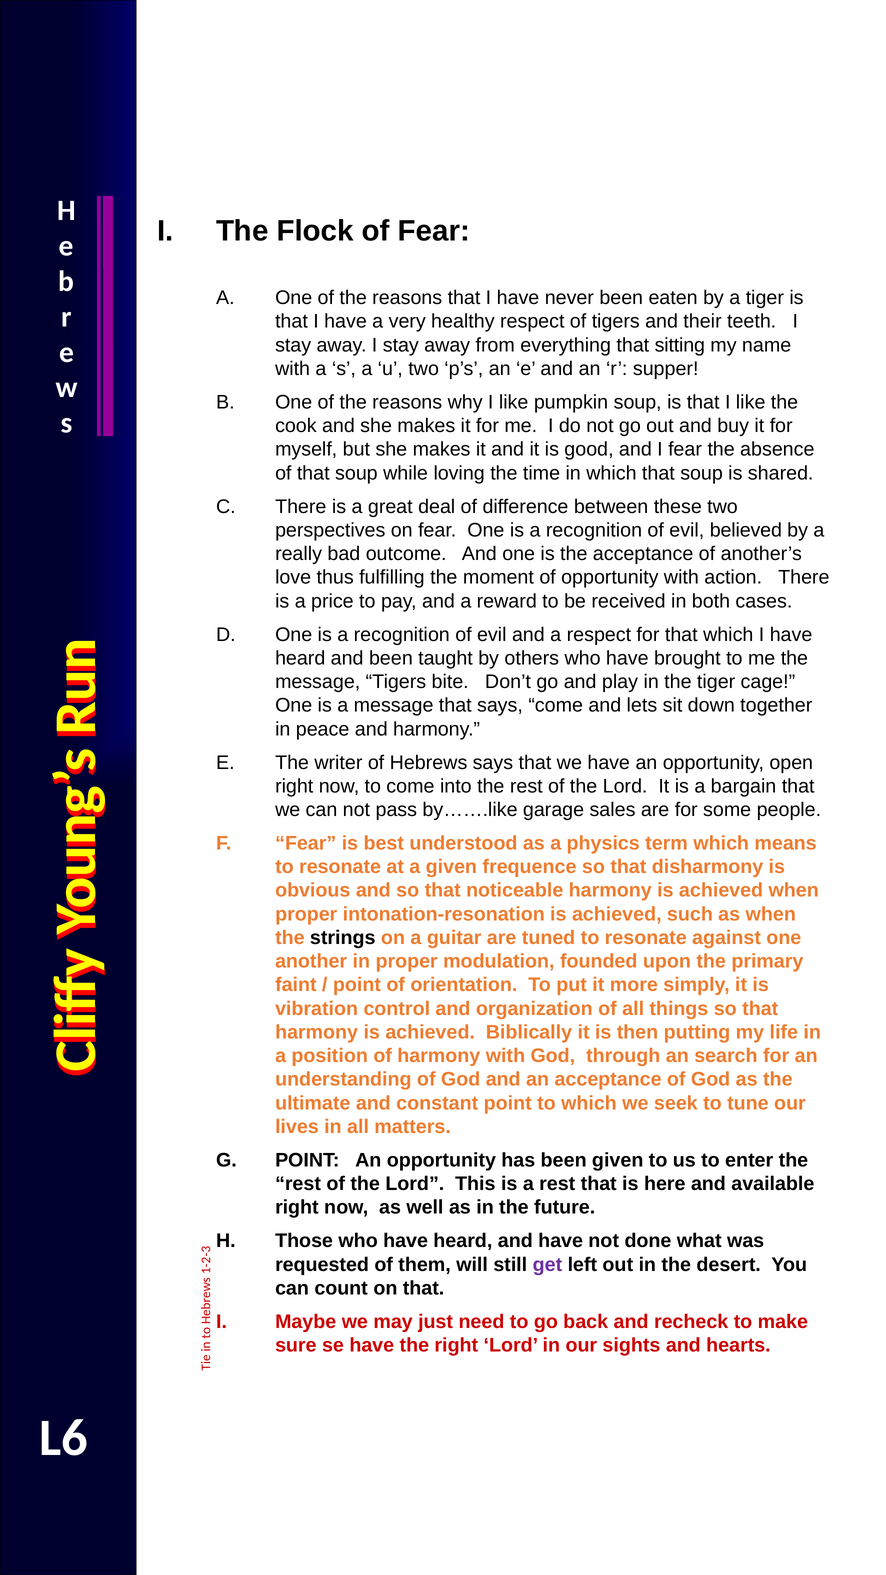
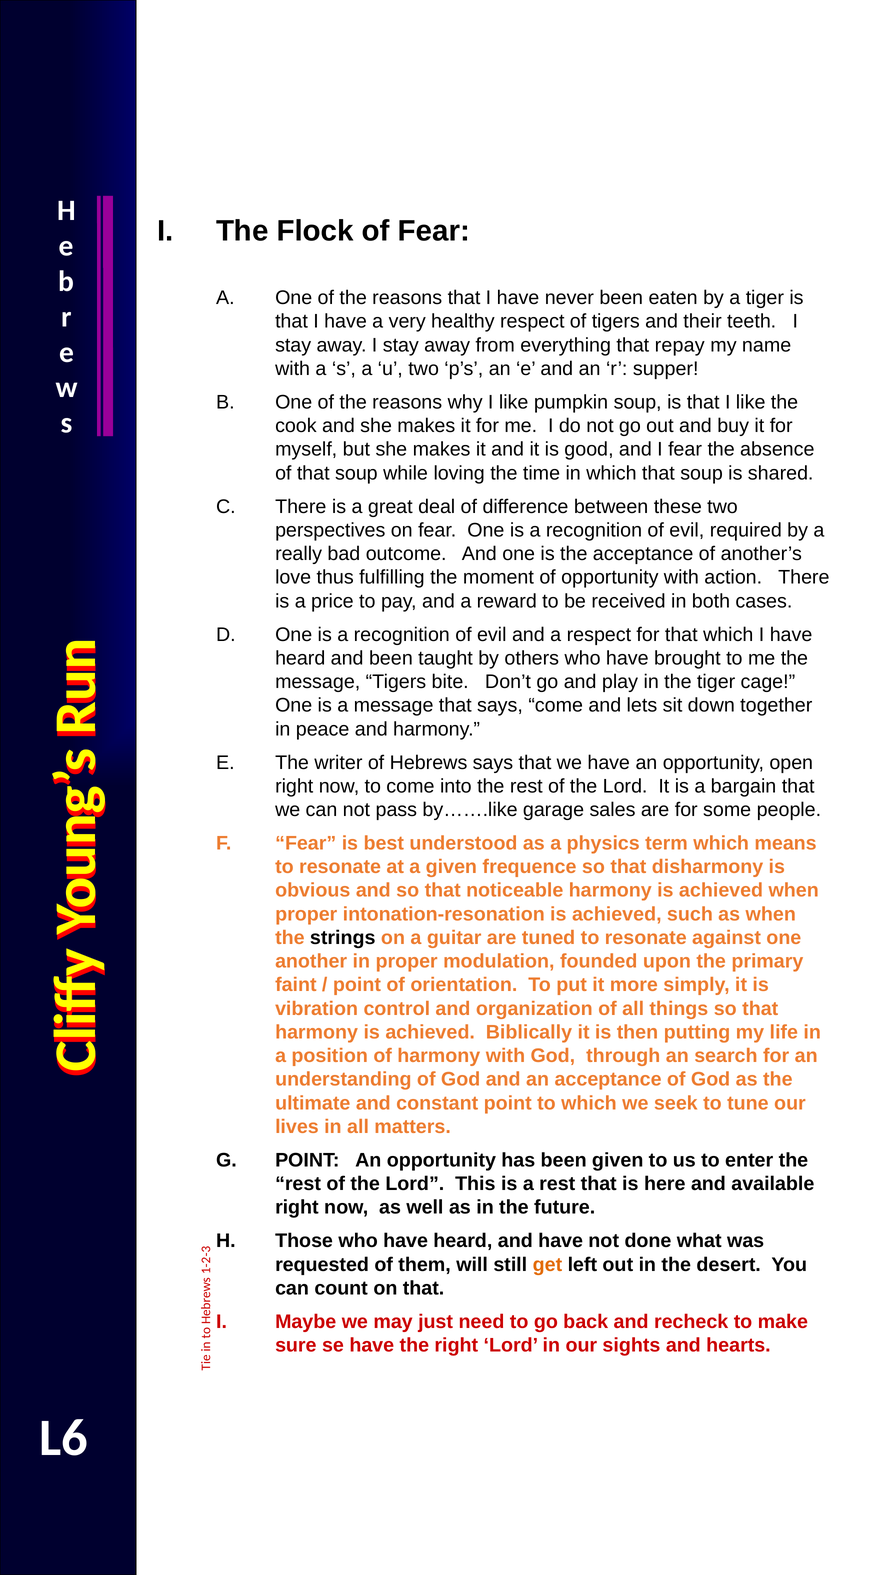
sitting: sitting -> repay (680, 345)
believed: believed -> required (746, 530)
get colour: purple -> orange (547, 1265)
